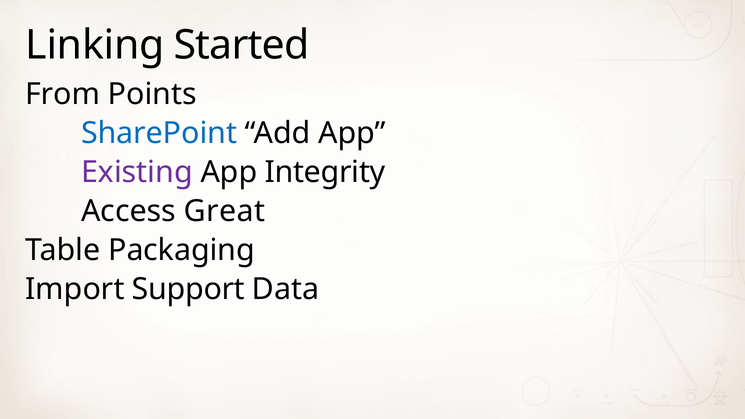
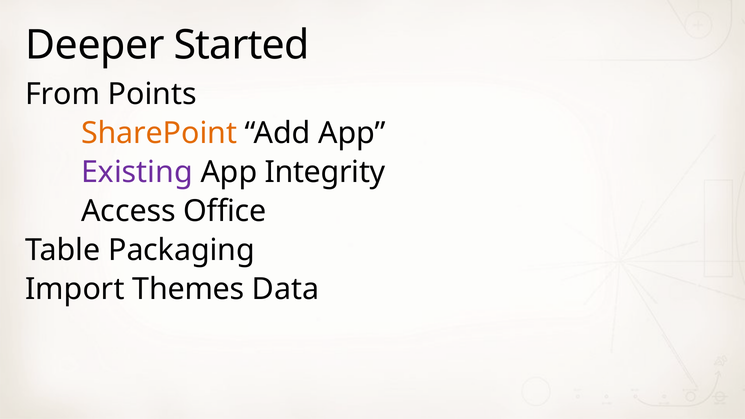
Linking: Linking -> Deeper (95, 45)
SharePoint colour: blue -> orange (159, 133)
Great: Great -> Office (225, 211)
Support: Support -> Themes (188, 289)
